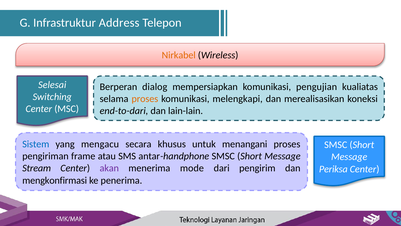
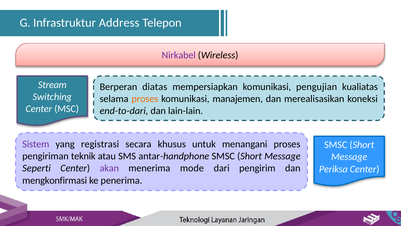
Nirkabel colour: orange -> purple (179, 55)
Selesai: Selesai -> Stream (52, 85)
dialog: dialog -> diatas (155, 87)
melengkapi: melengkapi -> manajemen (238, 99)
Sistem colour: blue -> purple (36, 144)
mengacu: mengacu -> registrasi (100, 144)
frame: frame -> teknik (83, 156)
Stream: Stream -> Seperti (37, 168)
